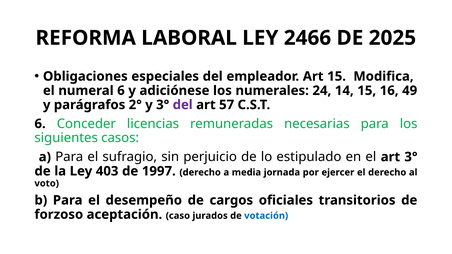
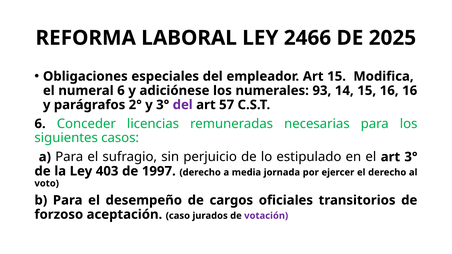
24: 24 -> 93 (322, 91)
16 49: 49 -> 16 (410, 91)
votación colour: blue -> purple (266, 216)
